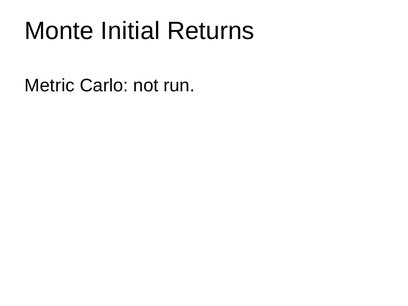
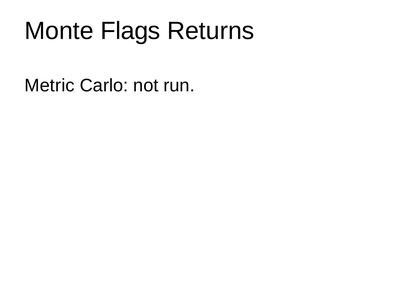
Initial: Initial -> Flags (130, 31)
